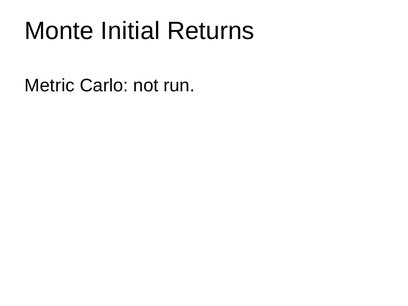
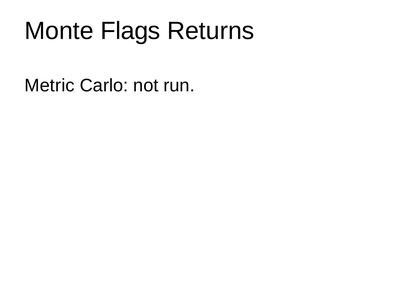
Initial: Initial -> Flags (130, 31)
